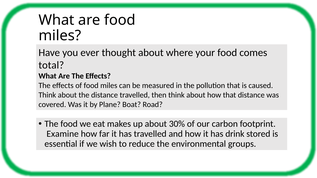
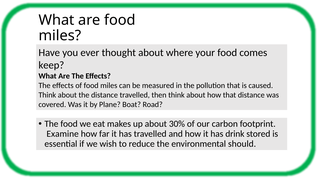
total: total -> keep (51, 65)
groups: groups -> should (242, 144)
